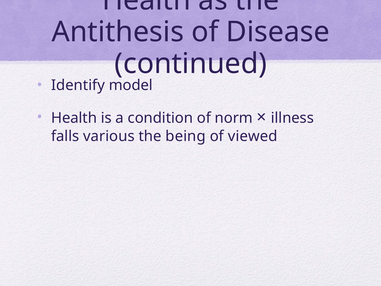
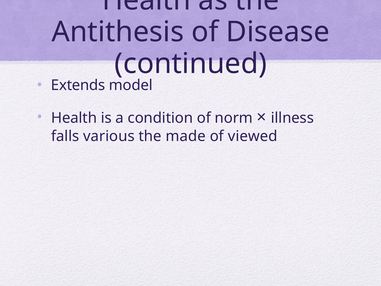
Identify: Identify -> Extends (78, 85)
being: being -> made (186, 136)
